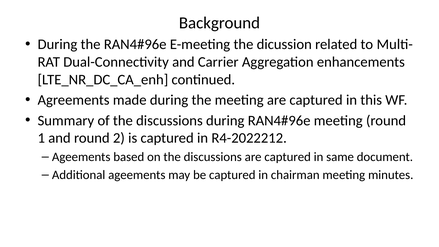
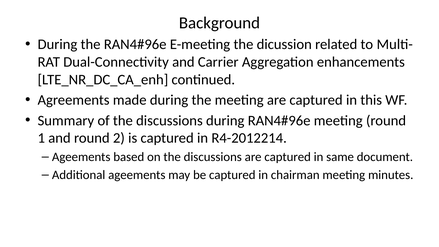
R4-2022212: R4-2022212 -> R4-2012214 (249, 138)
